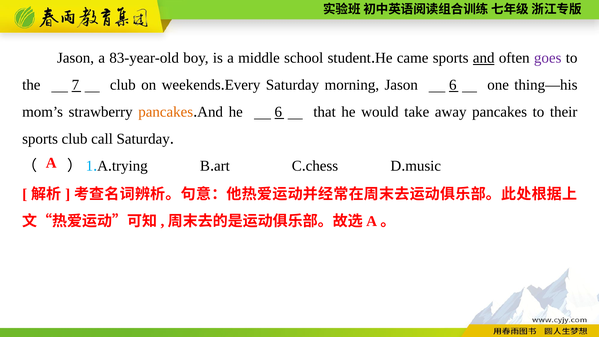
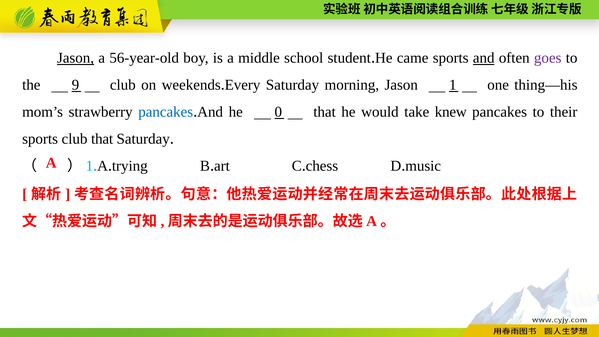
Jason underline: none -> present (76, 58)
83-year-old: 83-year-old -> 56-year-old (144, 58)
7: 7 -> 9 (75, 85)
Jason 6: 6 -> 1 (453, 85)
pancakes colour: orange -> blue (166, 112)
he 6: 6 -> 0 (278, 112)
away: away -> knew (451, 112)
club call: call -> that (102, 139)
